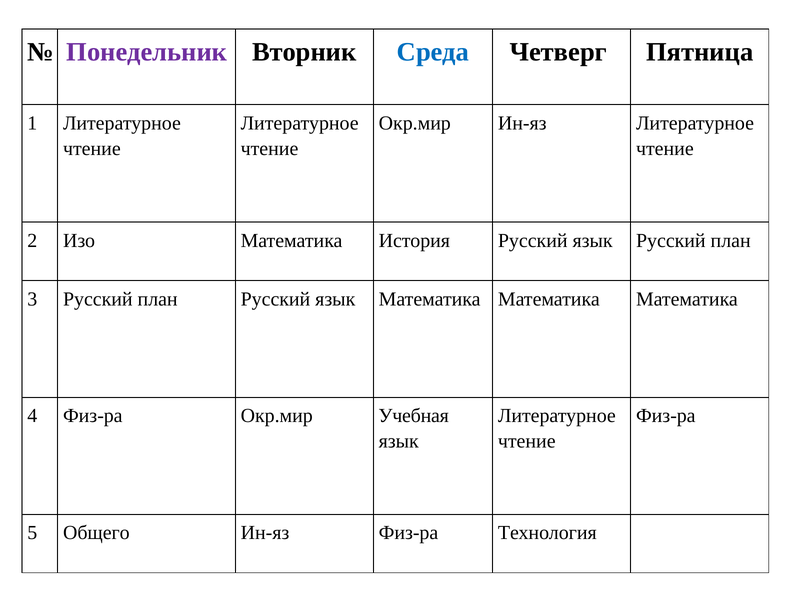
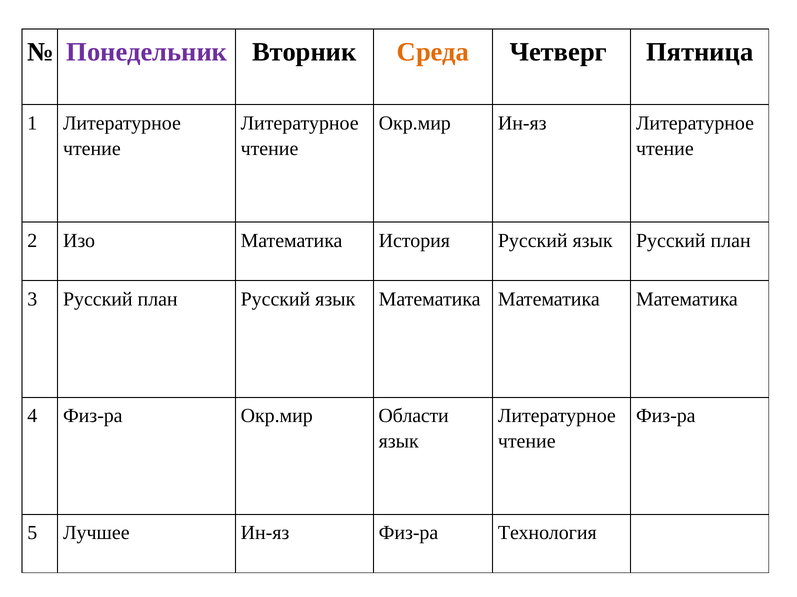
Среда colour: blue -> orange (433, 52)
Учебная: Учебная -> Области (414, 416)
Общего: Общего -> Лучшее (96, 533)
